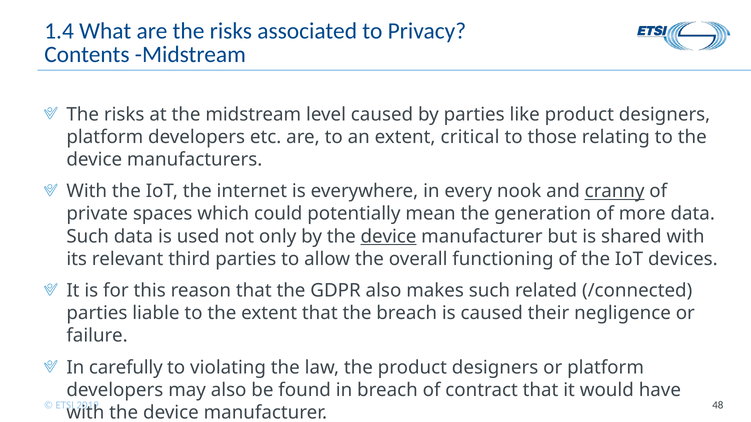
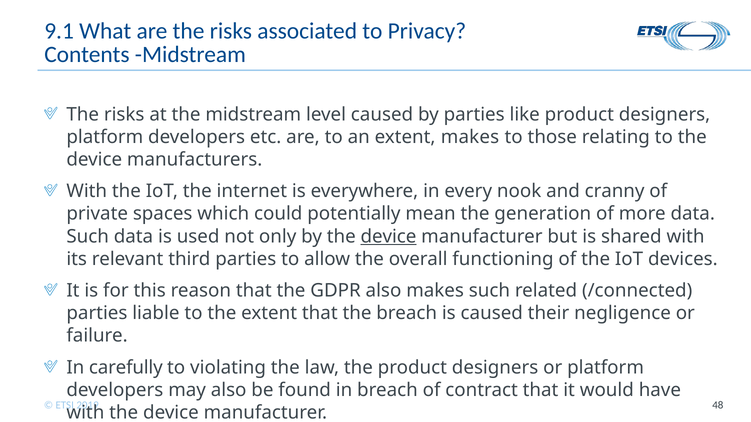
1.4: 1.4 -> 9.1 (59, 31)
extent critical: critical -> makes (470, 137)
cranny underline: present -> none (615, 191)
